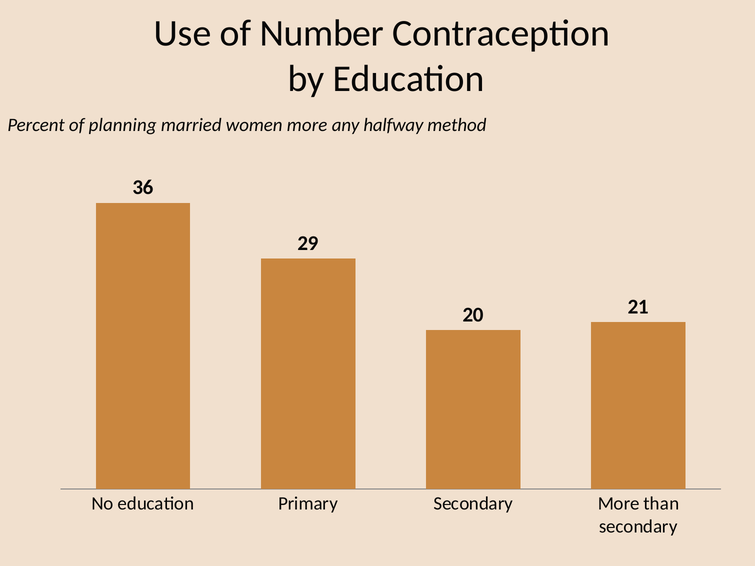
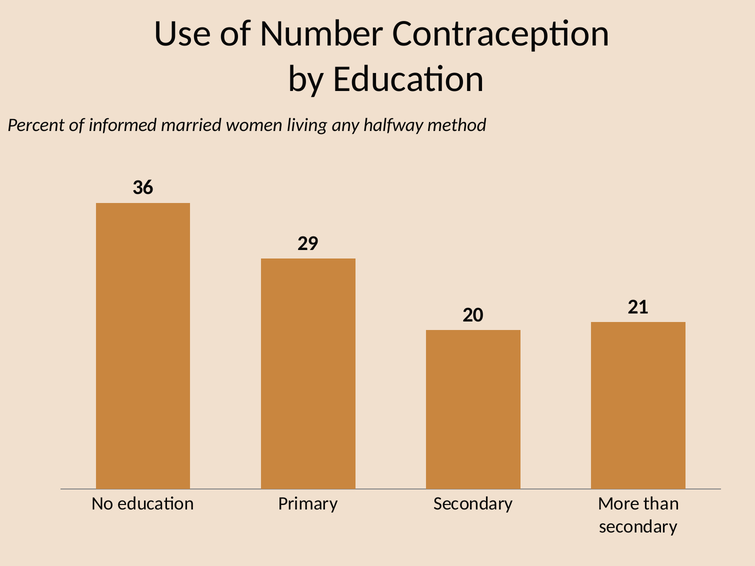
planning: planning -> informed (123, 125)
women more: more -> living (307, 125)
